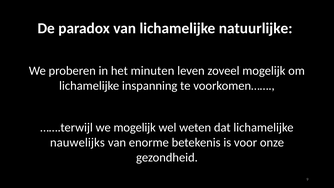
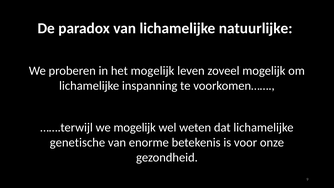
het minuten: minuten -> mogelijk (153, 71)
nauwelijks: nauwelijks -> genetische (77, 142)
